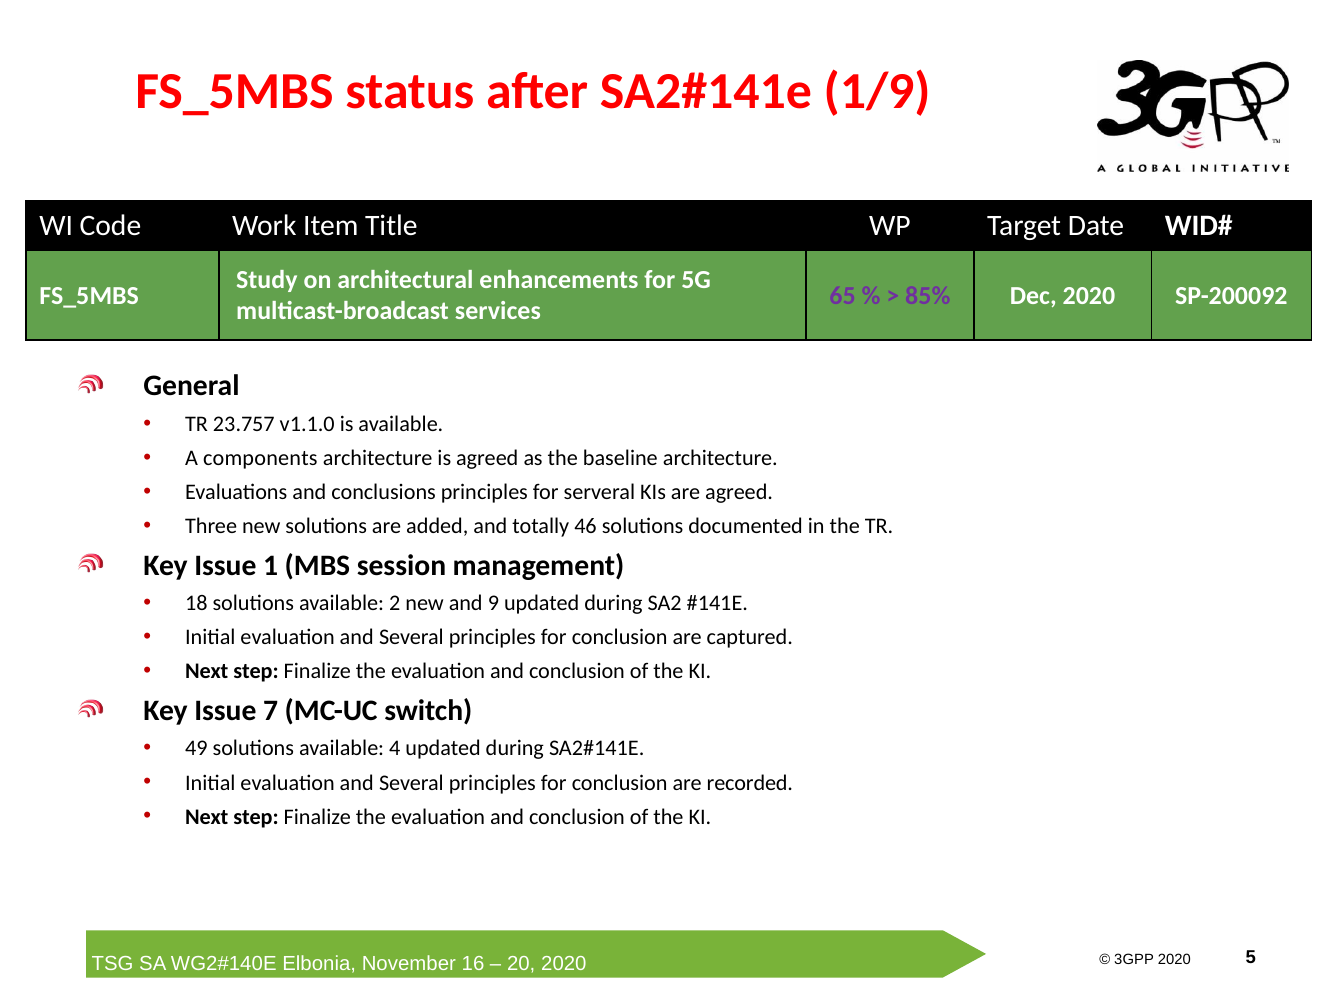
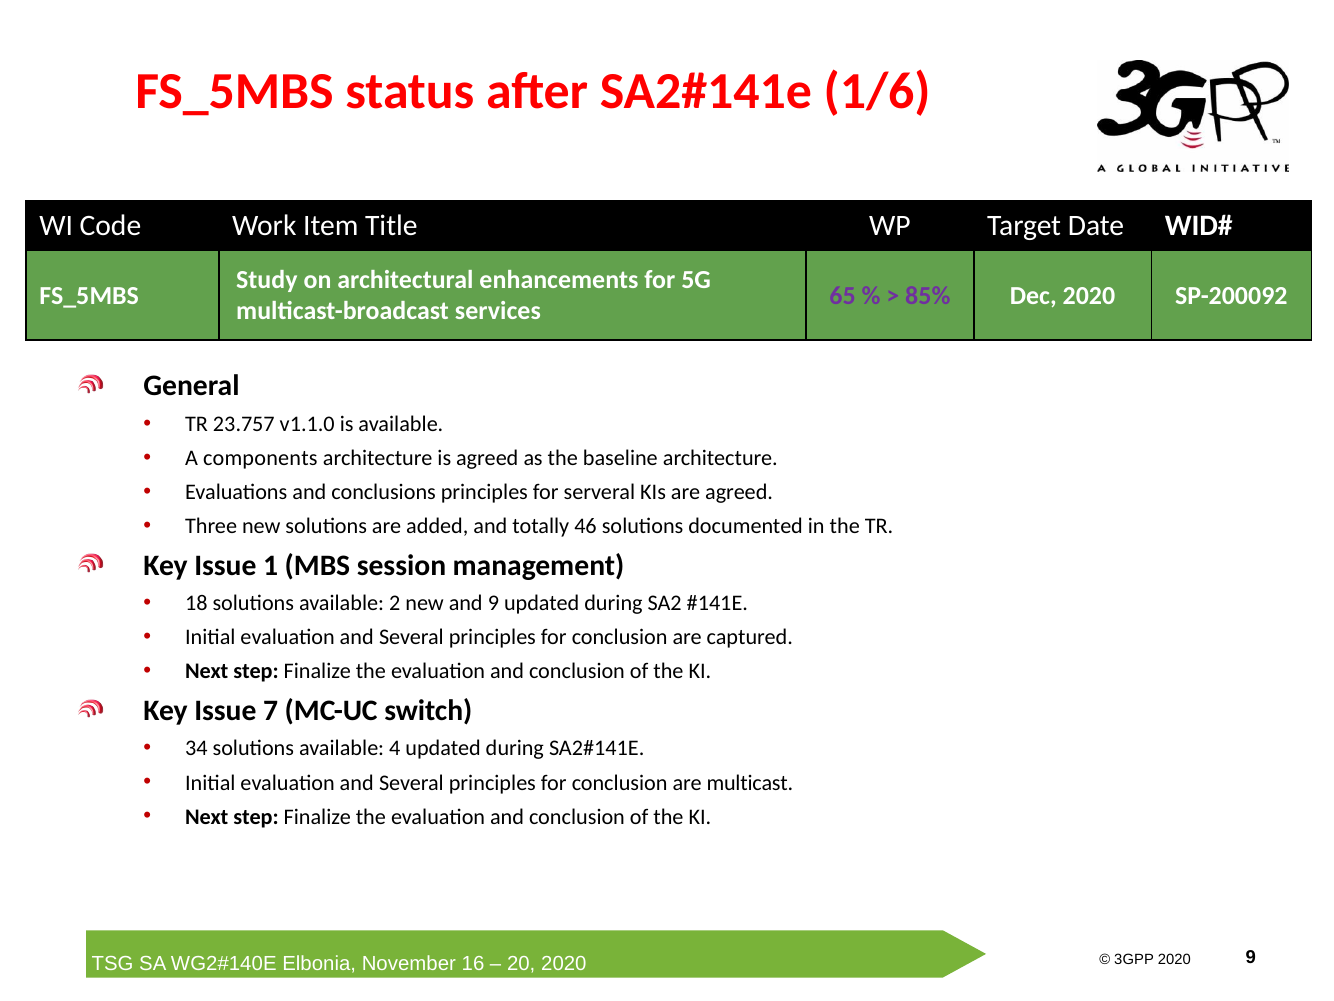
1/9: 1/9 -> 1/6 (877, 91)
49: 49 -> 34 (196, 748)
recorded: recorded -> multicast (750, 782)
2020 5: 5 -> 9 (1251, 957)
